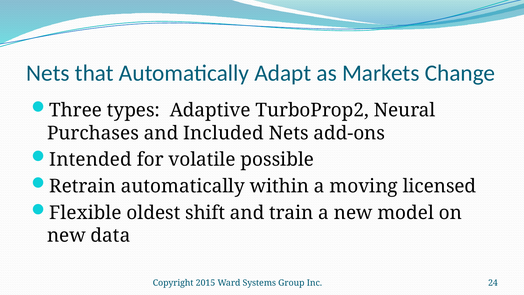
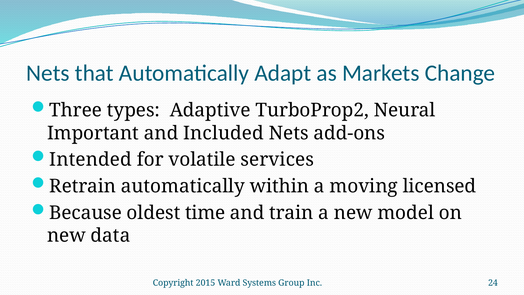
Purchases: Purchases -> Important (93, 133)
possible: possible -> services (277, 160)
Flexible: Flexible -> Because (86, 213)
shift: shift -> time (205, 213)
